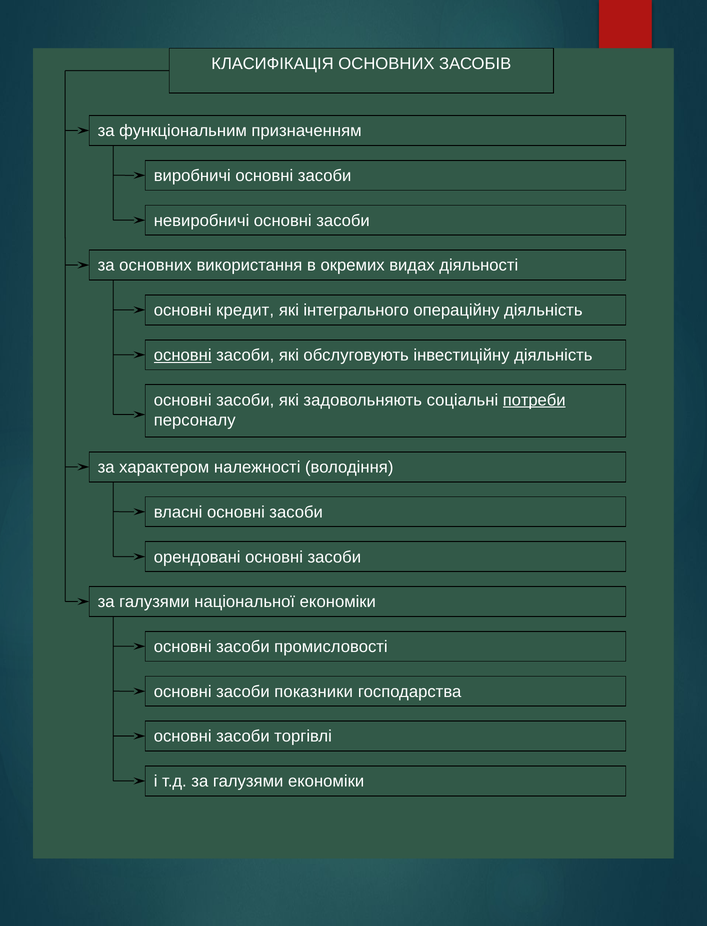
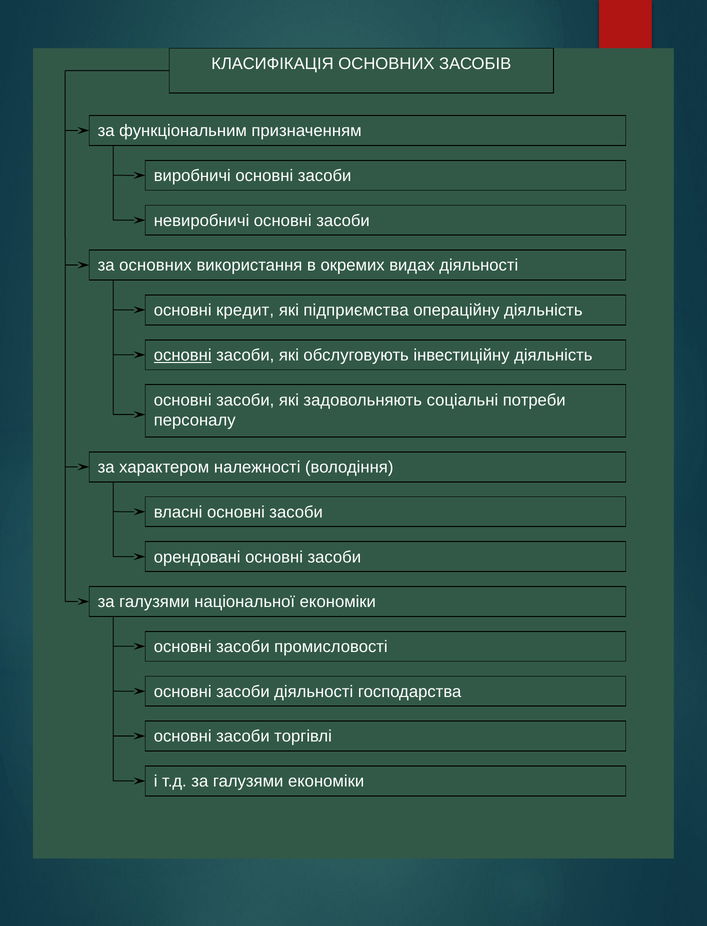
інтегрального: інтегрального -> підприємства (356, 310)
потреби underline: present -> none (534, 400)
засоби показники: показники -> діяльності (314, 692)
